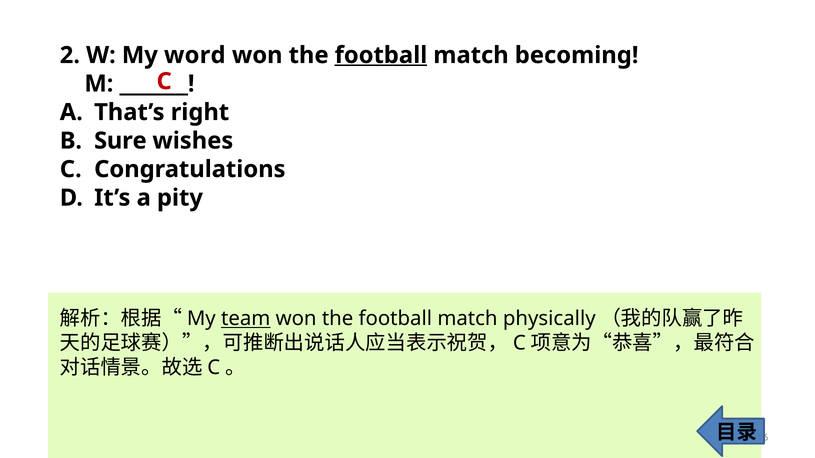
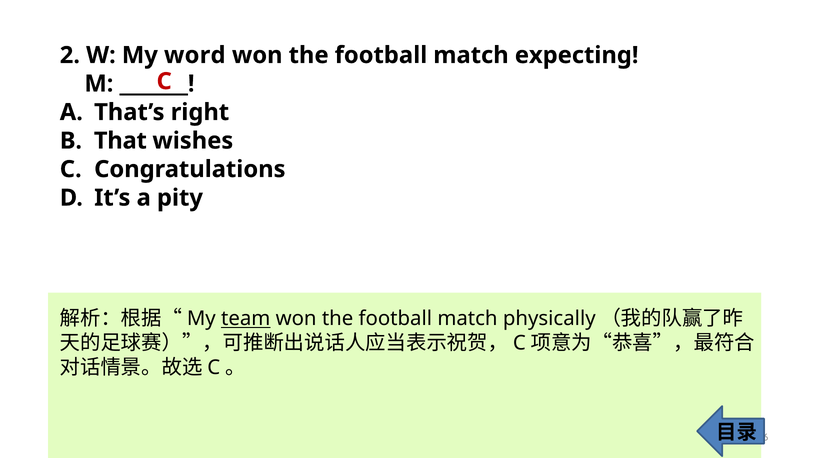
football underline: present -> none (381, 55)
becoming: becoming -> expecting (577, 55)
Sure: Sure -> That (120, 141)
